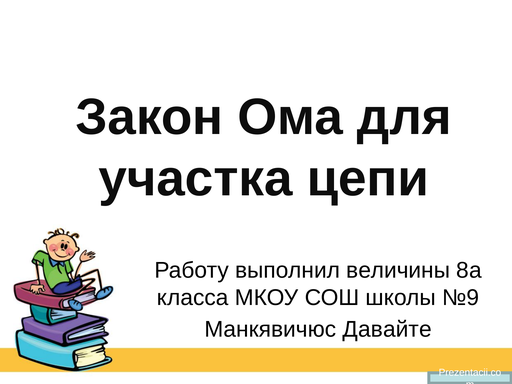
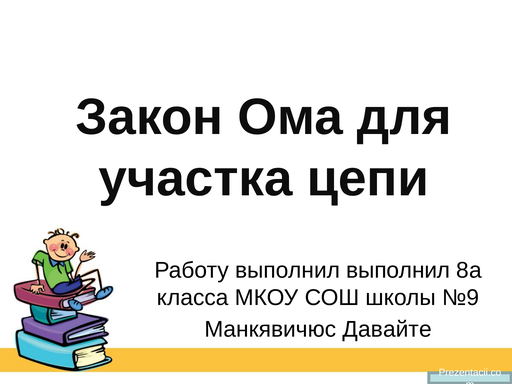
выполнил величины: величины -> выполнил (398, 270)
